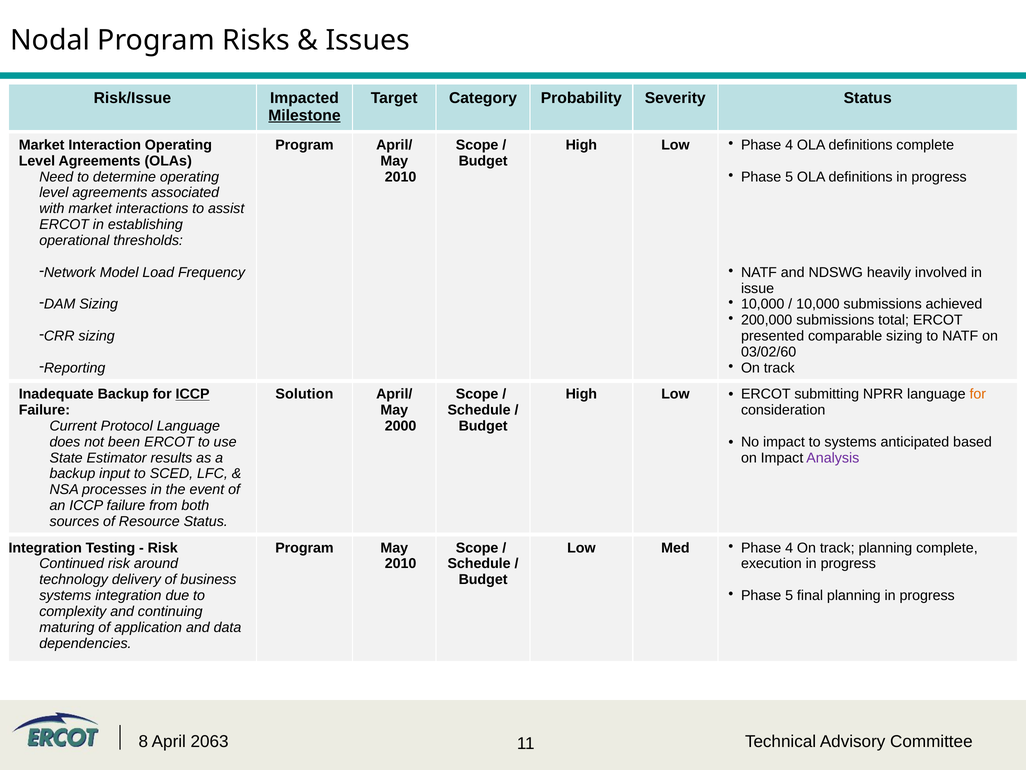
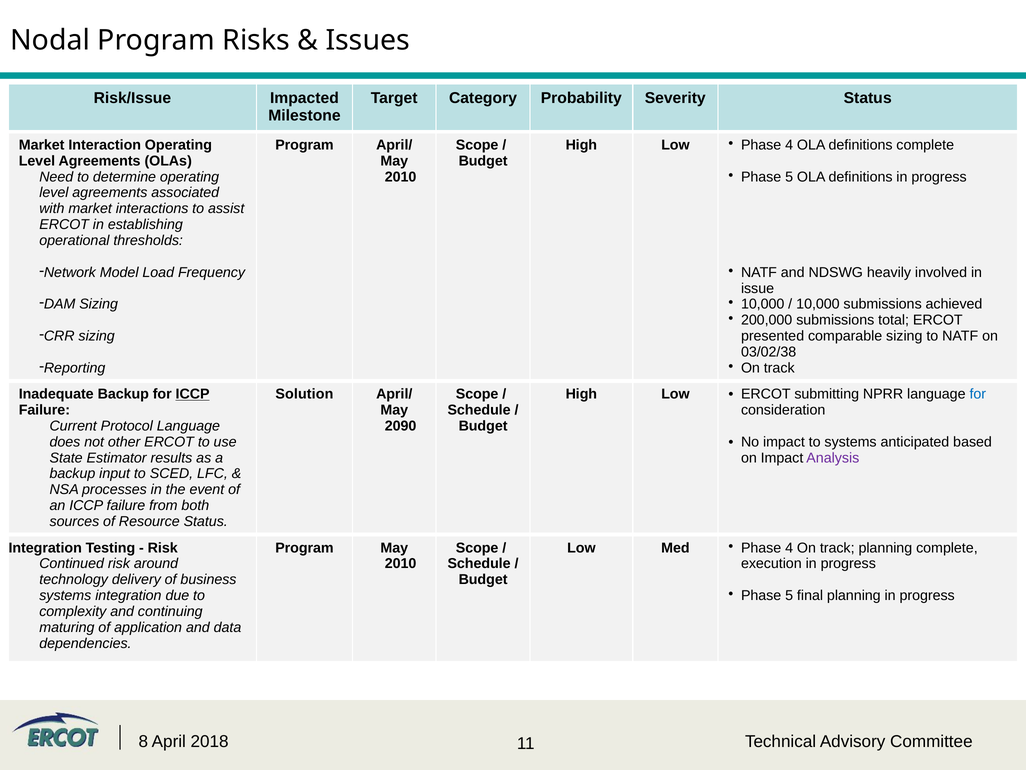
Milestone underline: present -> none (304, 115)
03/02/60: 03/02/60 -> 03/02/38 (769, 352)
for colour: orange -> blue (978, 394)
2000: 2000 -> 2090 (401, 426)
been: been -> other (124, 442)
2063: 2063 -> 2018 (210, 741)
